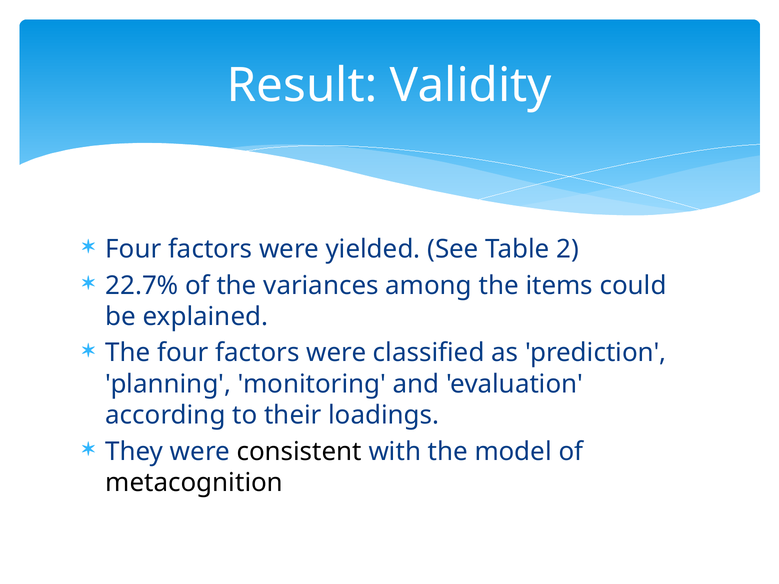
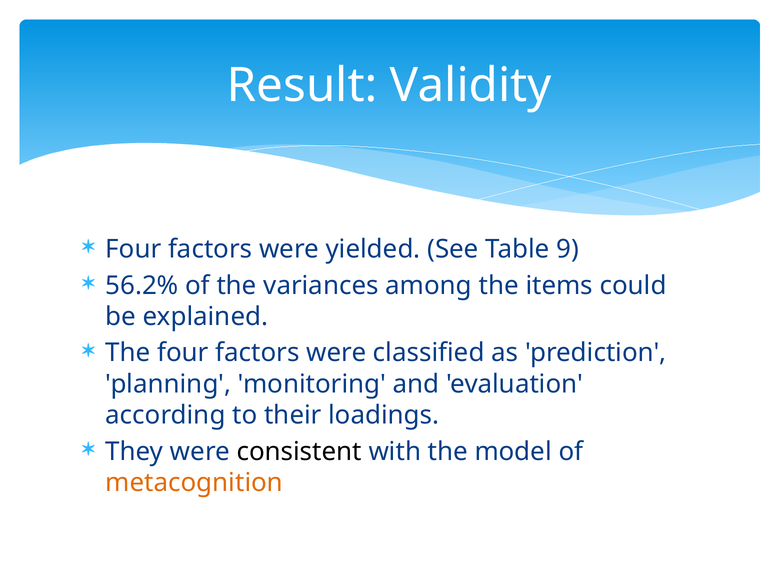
2: 2 -> 9 (568, 249)
22.7%: 22.7% -> 56.2% (142, 286)
metacognition colour: black -> orange (194, 483)
